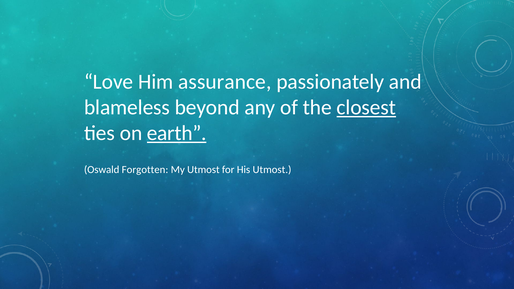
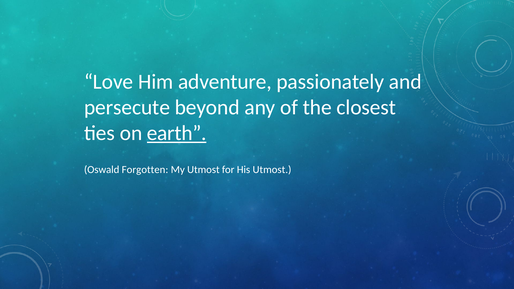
assurance: assurance -> adventure (225, 82)
blameless: blameless -> persecute (127, 108)
closest underline: present -> none (366, 108)
